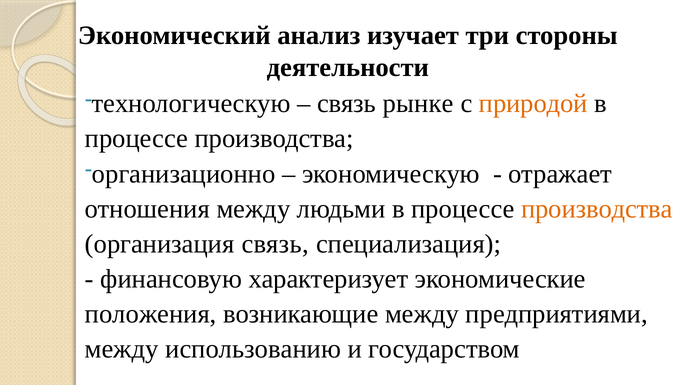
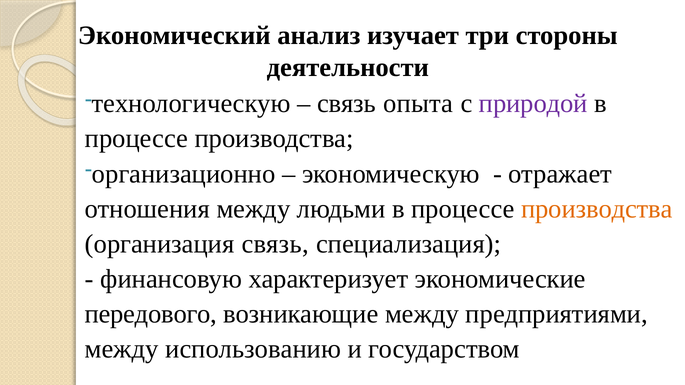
рынке: рынке -> опыта (418, 104)
природой colour: orange -> purple (533, 104)
положения: положения -> передового (151, 314)
